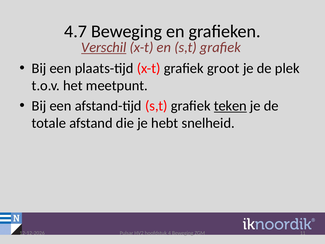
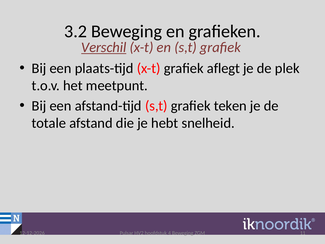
4.7: 4.7 -> 3.2 (76, 31)
groot: groot -> aflegt (223, 68)
teken underline: present -> none (230, 106)
